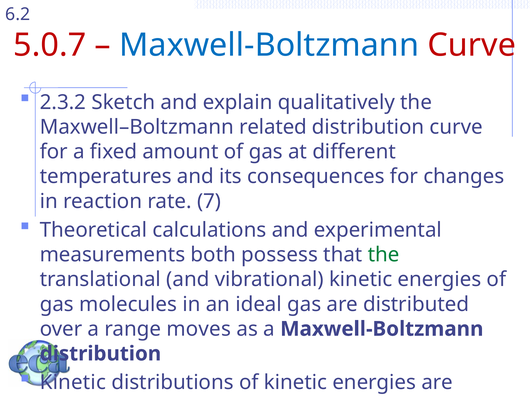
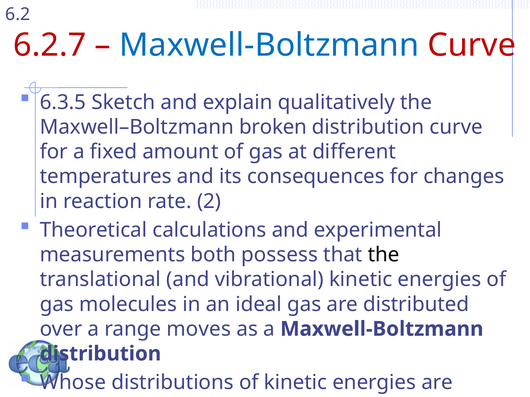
5.0.7: 5.0.7 -> 6.2.7 (50, 45)
2.3.2: 2.3.2 -> 6.3.5 (63, 103)
related: related -> broken (273, 127)
7: 7 -> 2 (209, 202)
the colour: green -> black (384, 255)
Kinetic: Kinetic -> Whose (73, 383)
